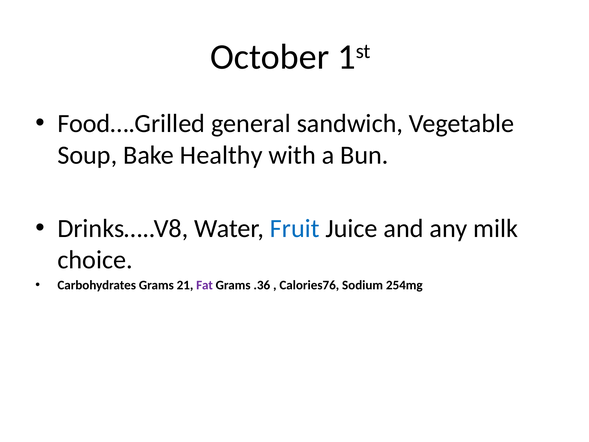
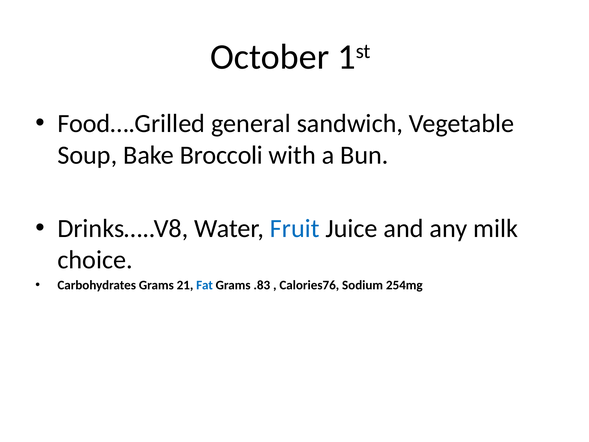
Healthy: Healthy -> Broccoli (221, 155)
Fat colour: purple -> blue (205, 285)
.36: .36 -> .83 (262, 285)
